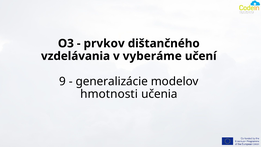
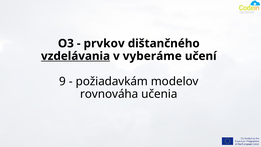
vzdelávania underline: none -> present (76, 56)
generalizácie: generalizácie -> požiadavkám (112, 81)
hmotnosti: hmotnosti -> rovnováha (109, 94)
